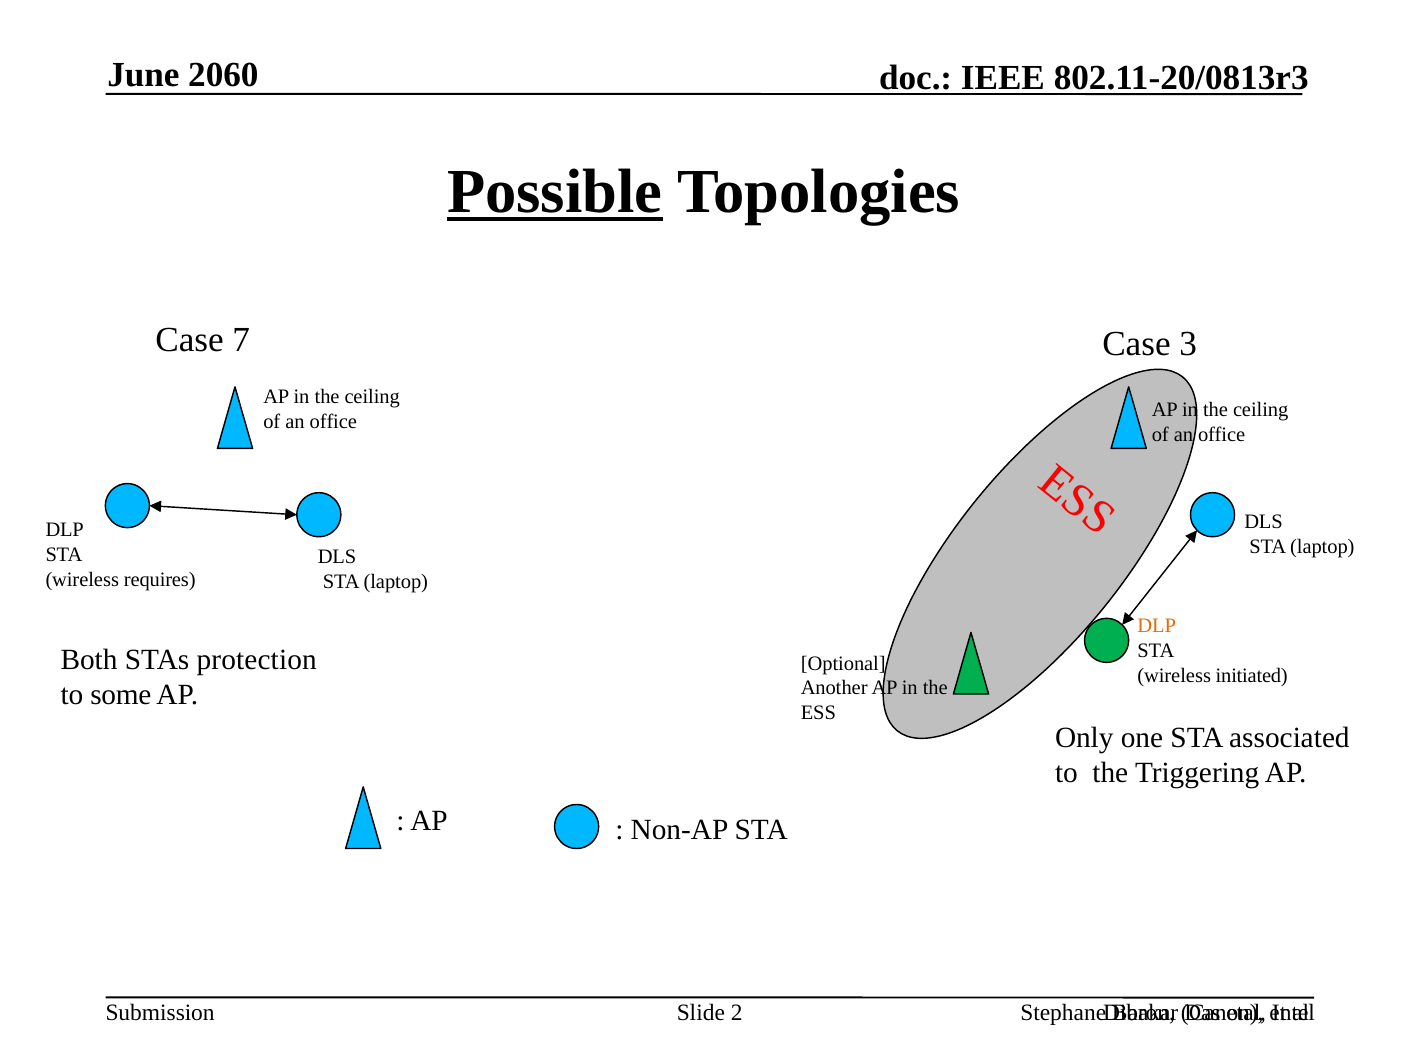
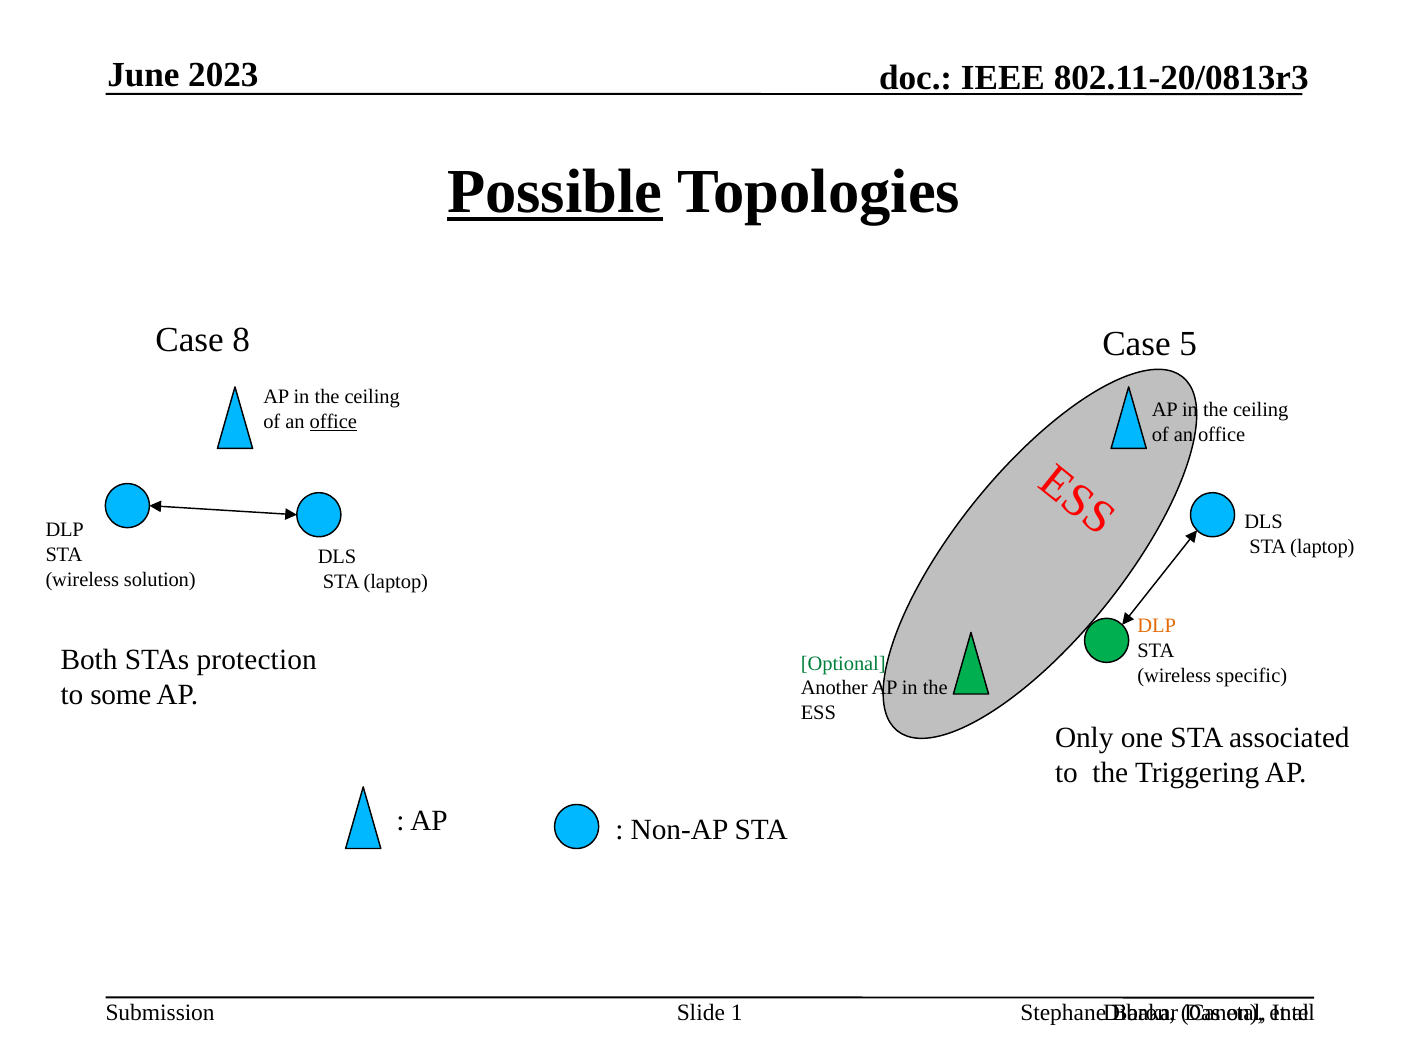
2060: 2060 -> 2023 (223, 75)
7: 7 -> 8 (241, 340)
3: 3 -> 5 (1188, 343)
office underline: none -> present (333, 422)
requires: requires -> solution (160, 579)
Optional colour: black -> green (843, 663)
initiated: initiated -> specific (1252, 675)
2: 2 -> 1 (737, 1013)
